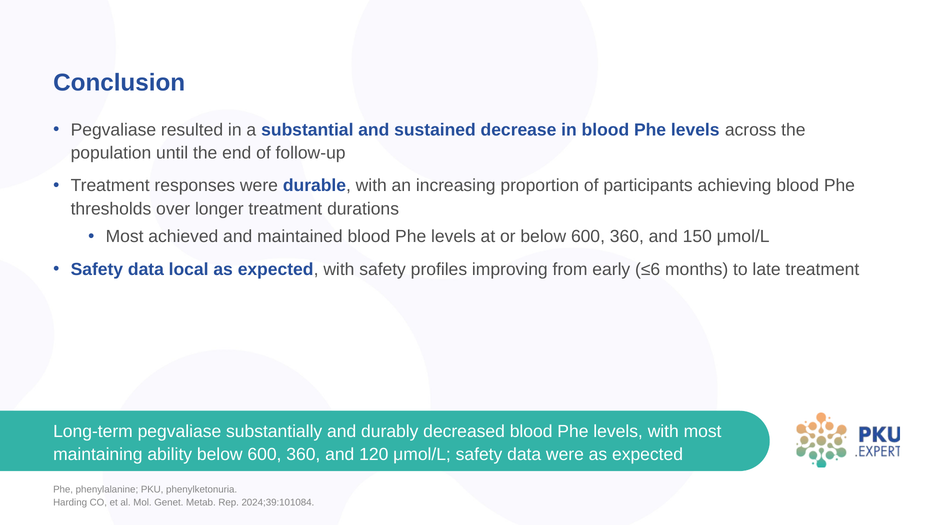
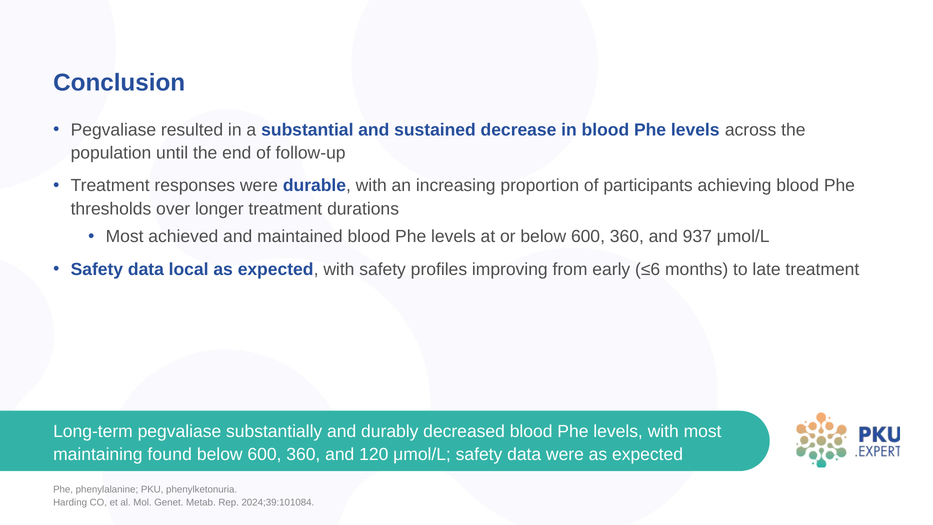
150: 150 -> 937 (697, 237)
ability: ability -> found (170, 455)
